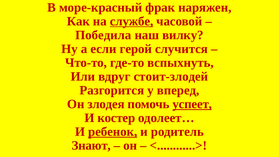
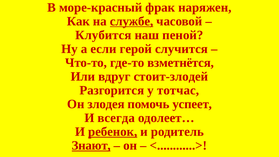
Победила: Победила -> Клубится (103, 35)
вилку: вилку -> пеной (183, 35)
вспыхнуть: вспыхнуть -> взметнётся (181, 63)
вперед: вперед -> тотчас (178, 90)
успеет underline: present -> none (192, 104)
костер: костер -> всегда (116, 118)
Знают underline: none -> present (91, 145)
